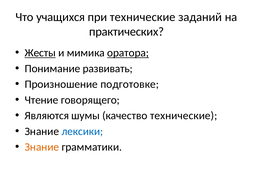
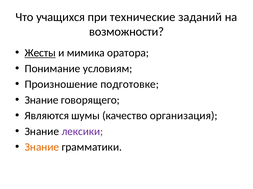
практических: практических -> возможности (127, 32)
оратора underline: present -> none (128, 53)
развивать: развивать -> условиям (108, 69)
Чтение: Чтение -> Знание (42, 100)
качество технические: технические -> организация (184, 116)
лексики colour: blue -> purple (82, 132)
